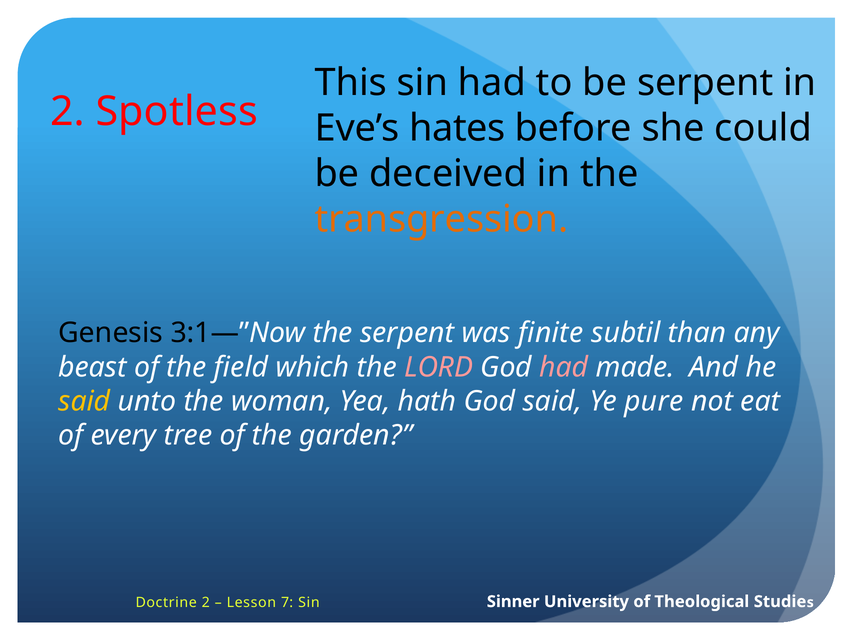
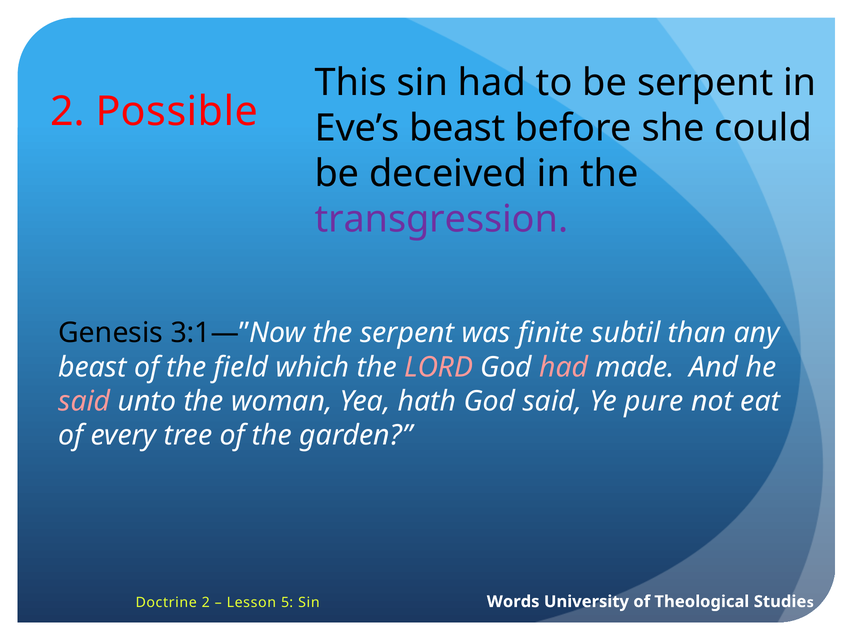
Spotless: Spotless -> Possible (177, 111)
Eve’s hates: hates -> beast (457, 128)
transgression colour: orange -> purple (441, 219)
said colour: yellow -> pink (84, 401)
7: 7 -> 5 (287, 602)
Sinner: Sinner -> Words (513, 601)
